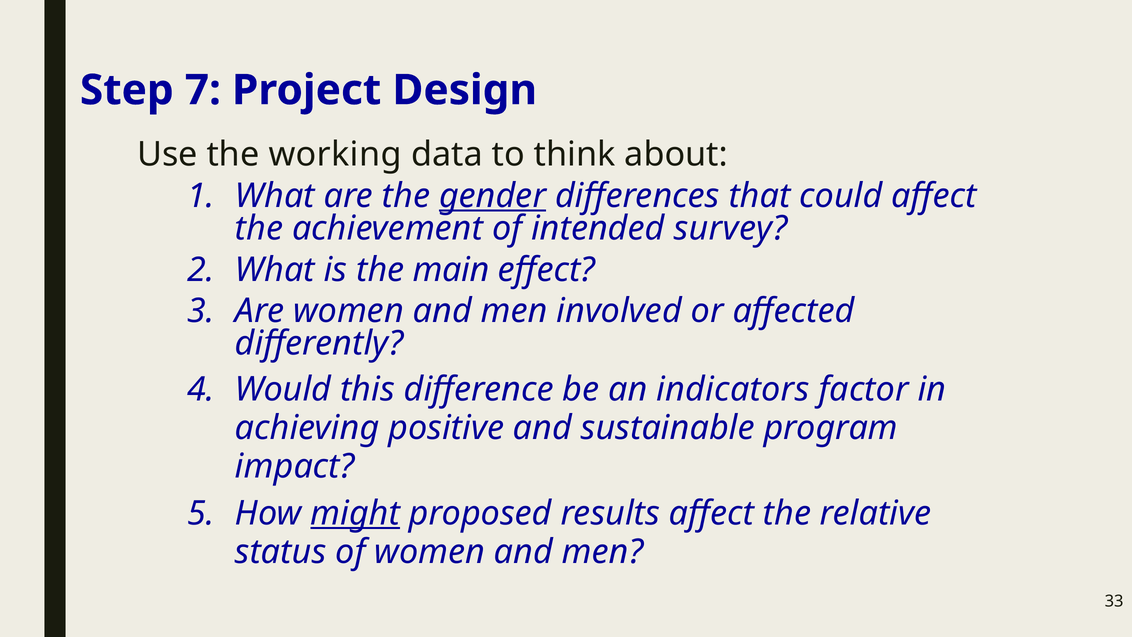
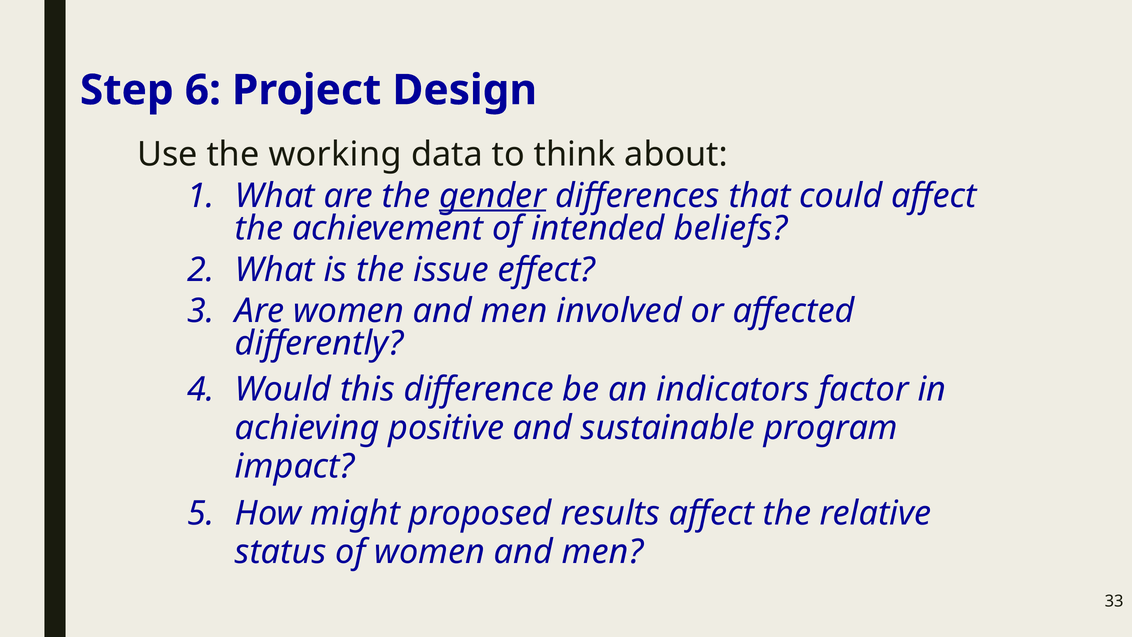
7: 7 -> 6 (203, 90)
survey: survey -> beliefs (731, 229)
main: main -> issue (451, 270)
might underline: present -> none (355, 513)
